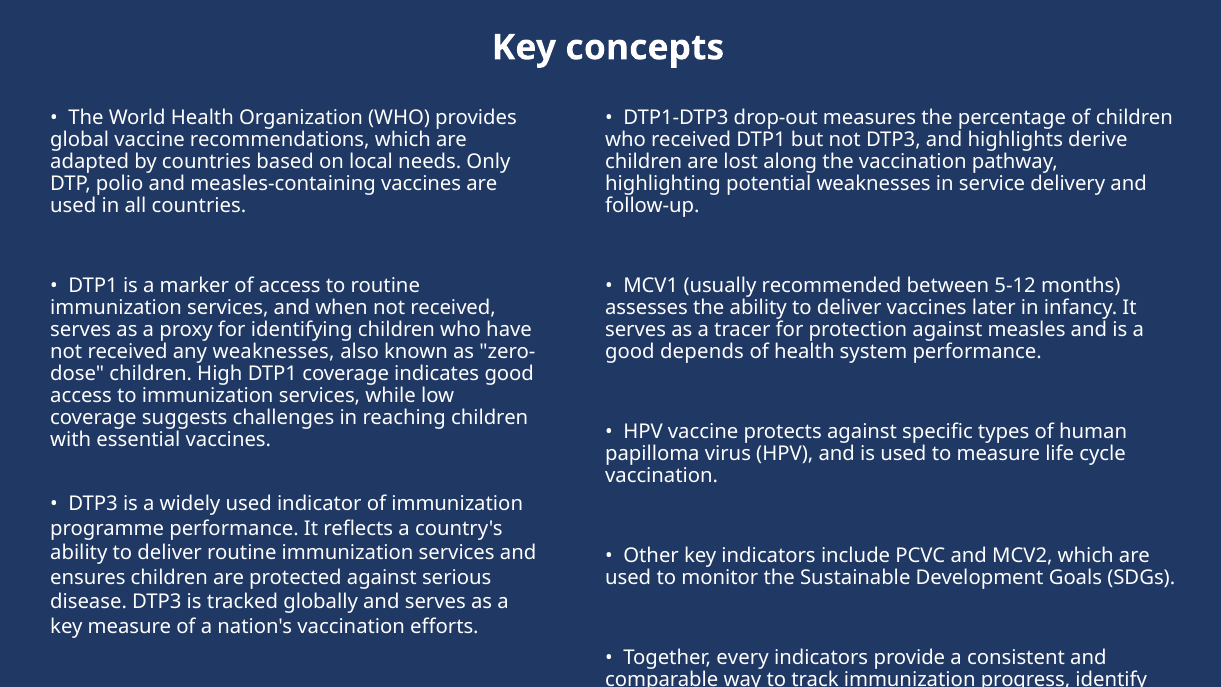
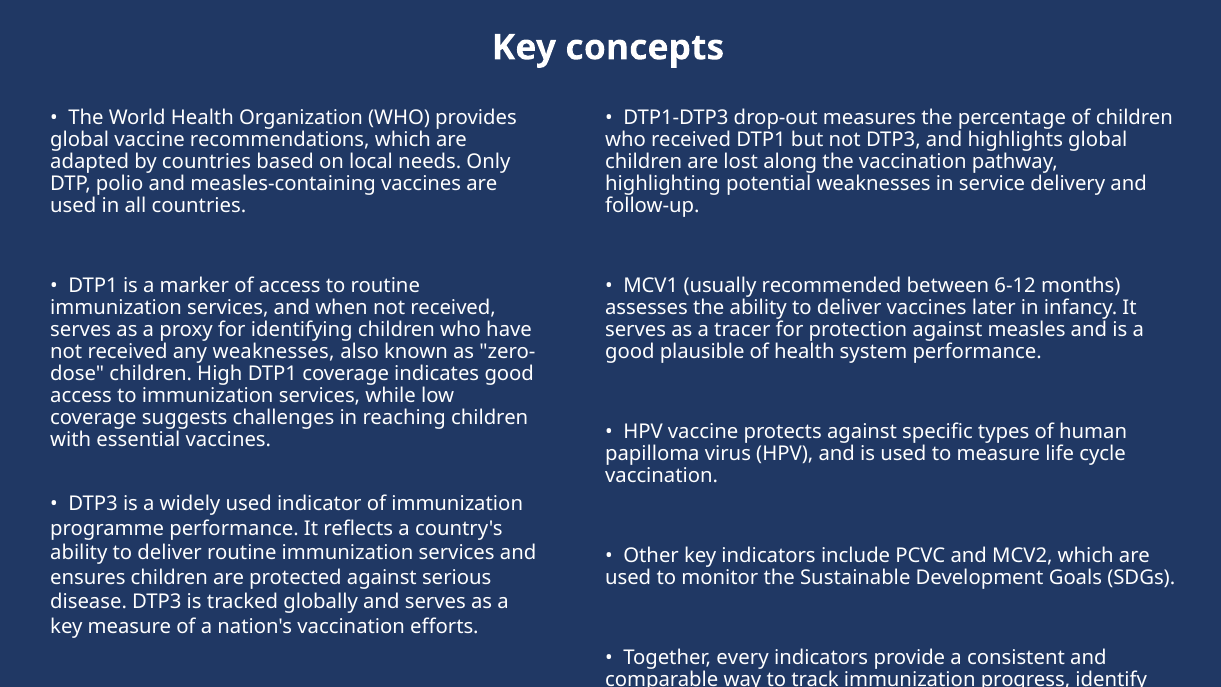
highlights derive: derive -> global (1098, 140)
5-12: 5-12 -> 6-12 (1015, 286)
depends: depends -> plausible (702, 352)
